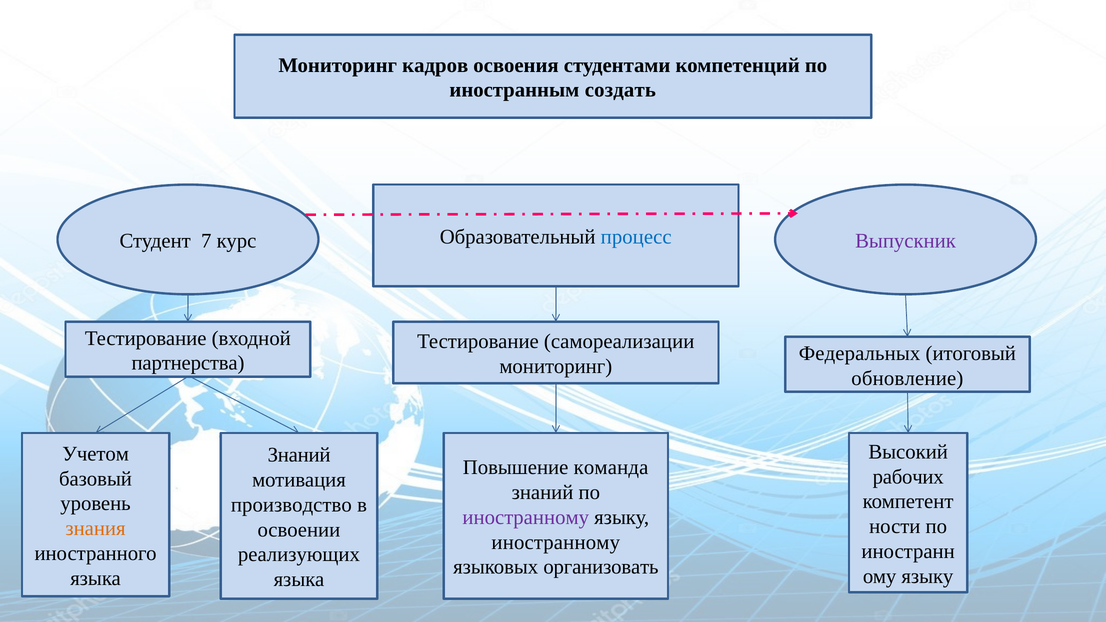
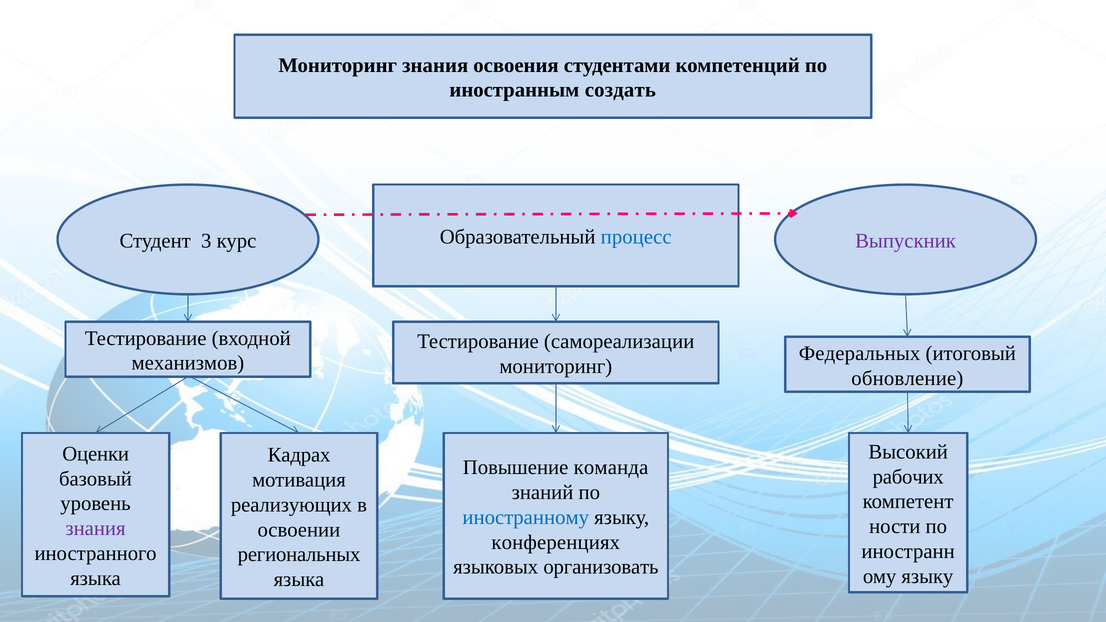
Мониторинг кадров: кадров -> знания (435, 65)
7: 7 -> 3 (206, 241)
партнерства: партнерства -> механизмов (188, 363)
Учетом: Учетом -> Оценки (96, 454)
Знаний: Знаний -> Кадрах (299, 455)
производство: производство -> реализующих (291, 505)
иностранному colour: purple -> blue (526, 517)
знания colour: orange -> purple (96, 529)
иностранному: иностранному -> конференциях (556, 542)
реализующих: реализующих -> региональных (299, 555)
